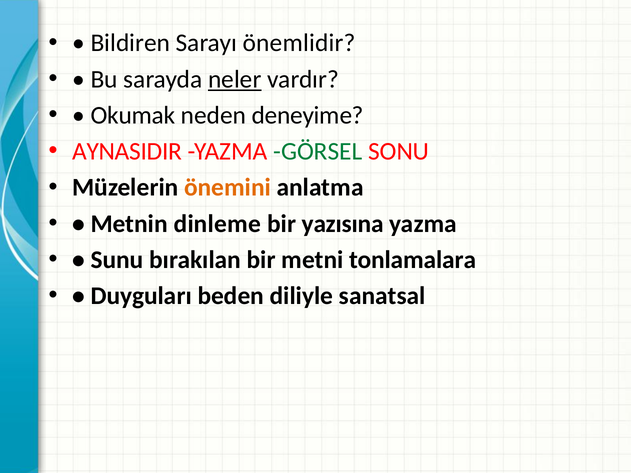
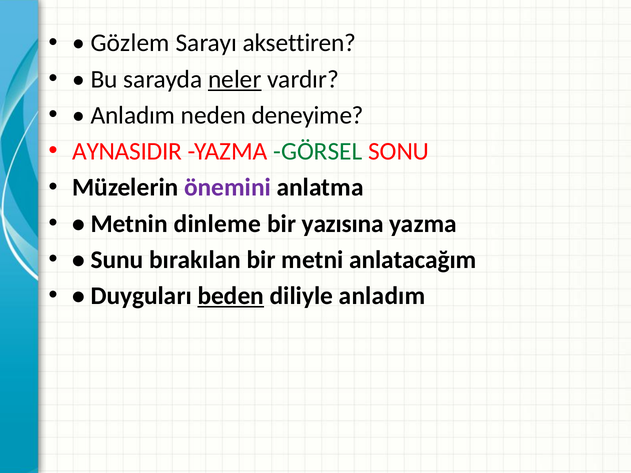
Bildiren: Bildiren -> Gözlem (130, 43)
önemlidir: önemlidir -> aksettiren (299, 43)
Okumak: Okumak -> Anladım (133, 115)
önemini colour: orange -> purple (228, 188)
tonlamalara: tonlamalara -> anlatacağım (413, 260)
beden underline: none -> present (231, 296)
diliyle sanatsal: sanatsal -> anladım (382, 296)
